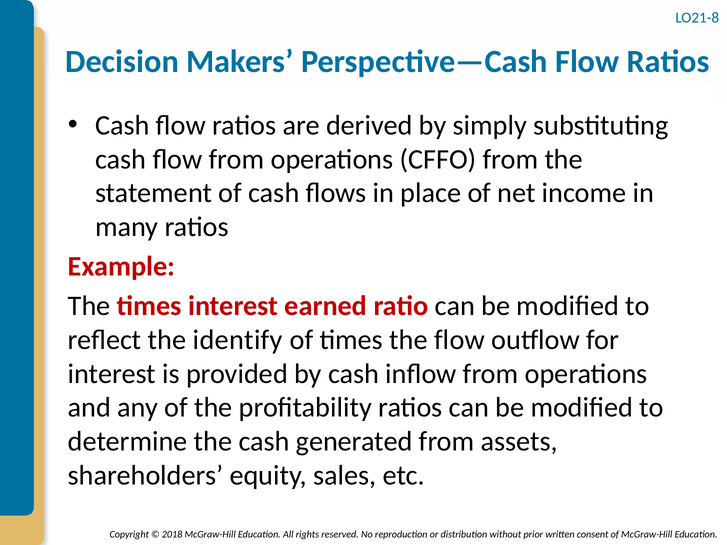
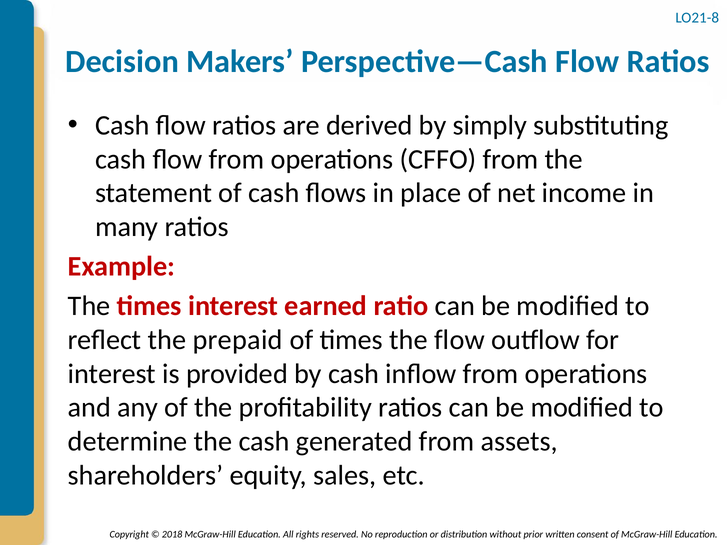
identify: identify -> prepaid (238, 340)
